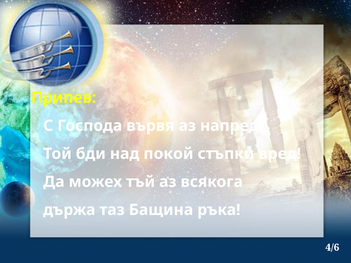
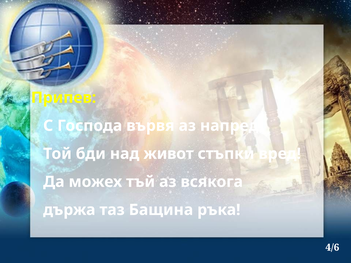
покой: покой -> живот (169, 154)
